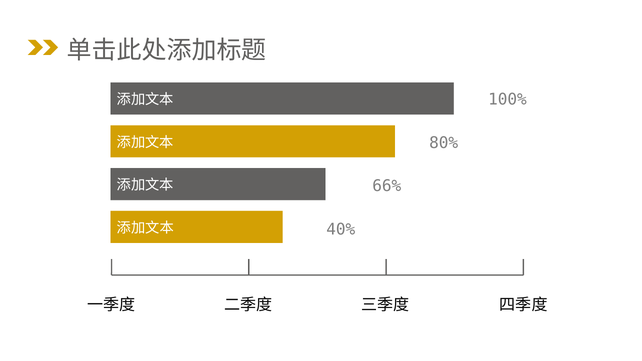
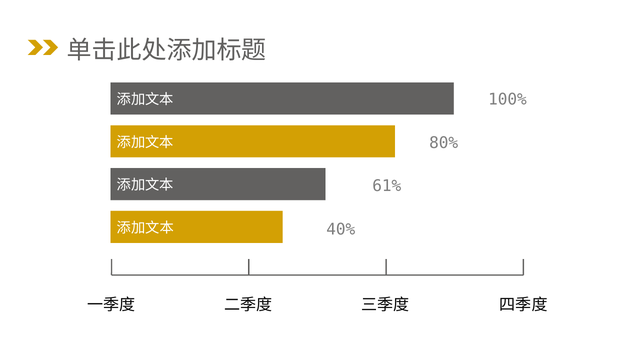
66%: 66% -> 61% (387, 186)
